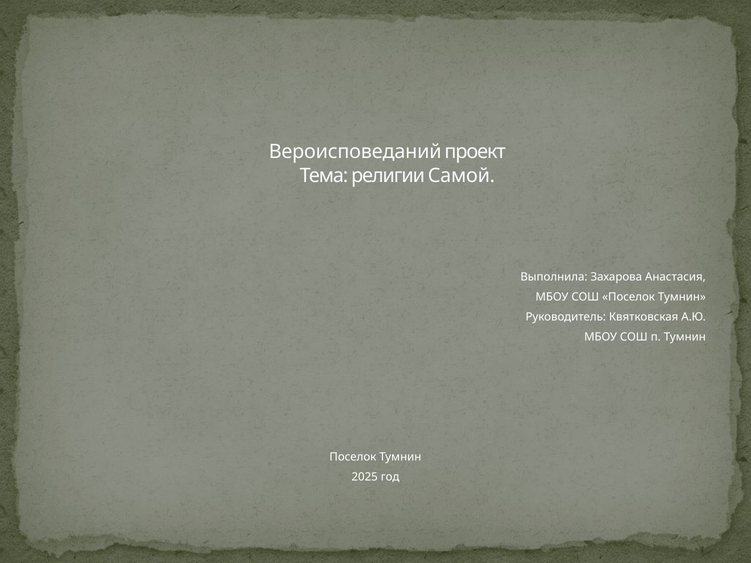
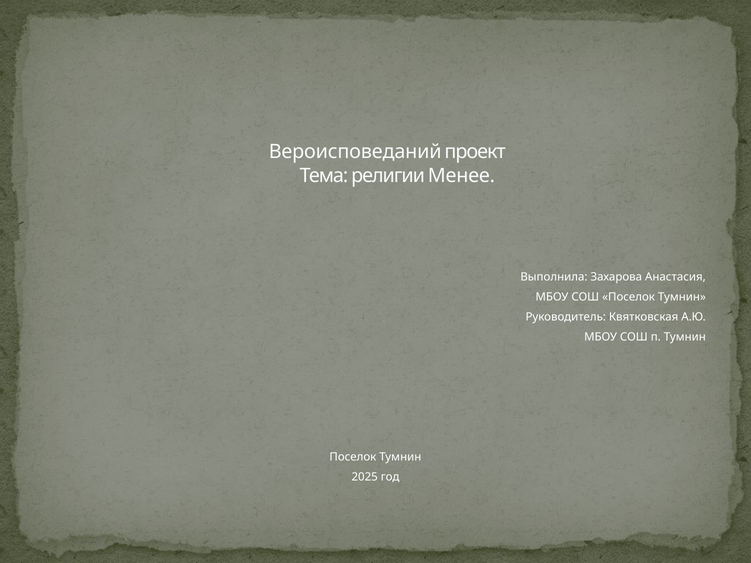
Самой: Самой -> Менее (461, 176)
